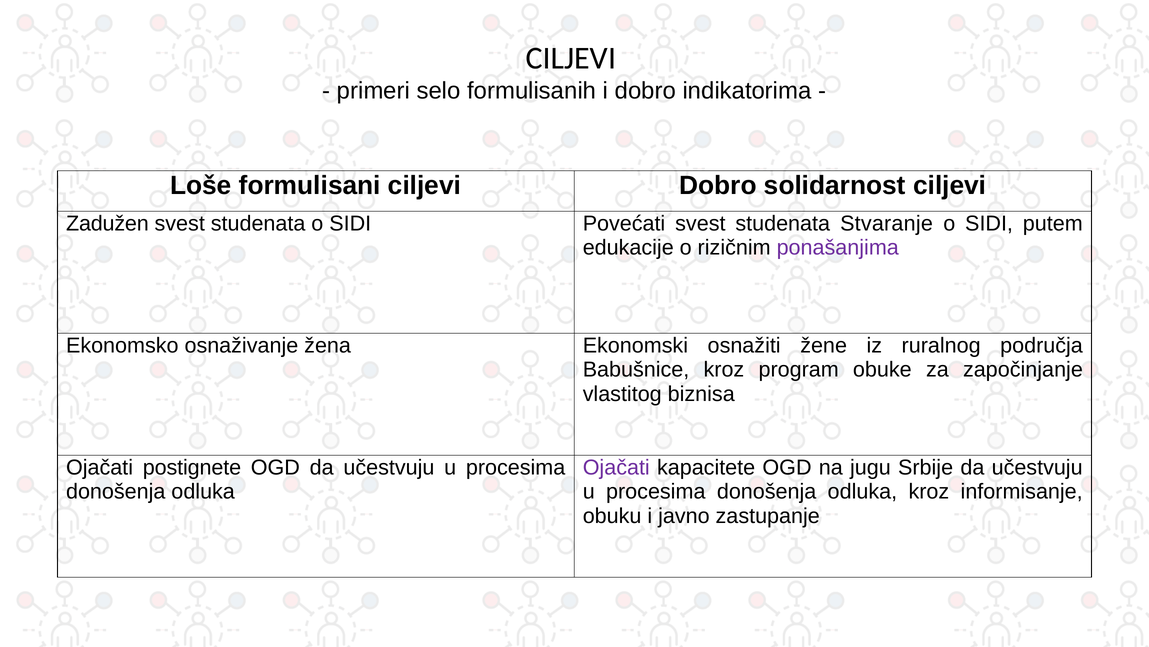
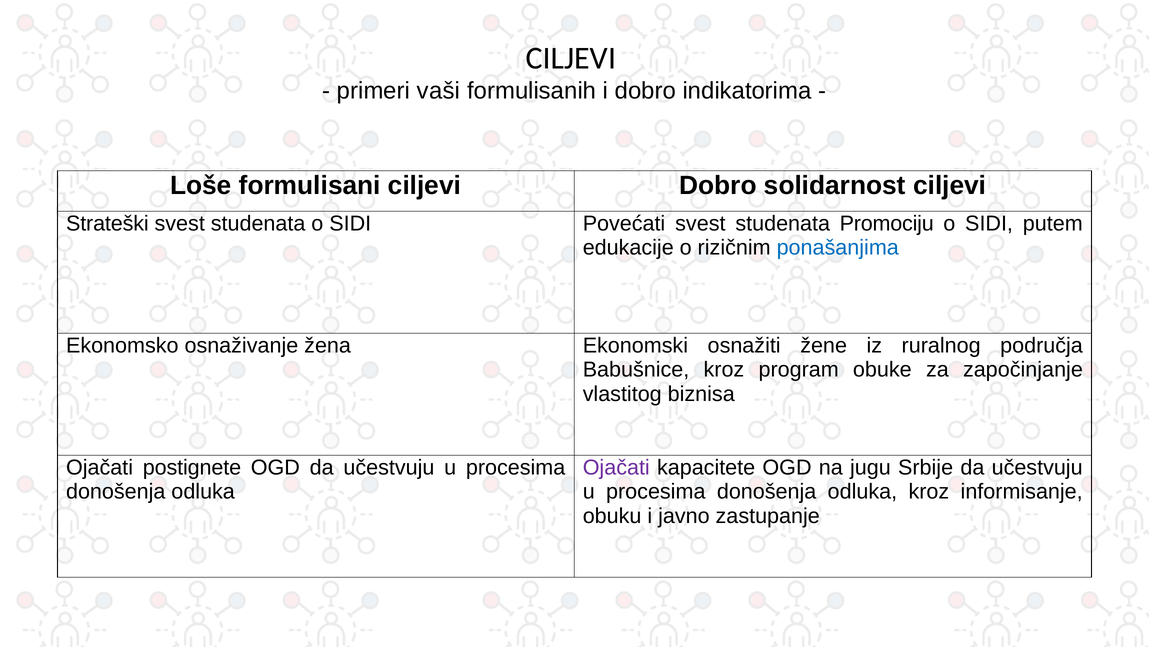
selo: selo -> vaši (439, 91)
Zadužen: Zadužen -> Strateški (107, 223)
Stvaranje: Stvaranje -> Promociju (887, 223)
ponašanjima colour: purple -> blue (838, 248)
